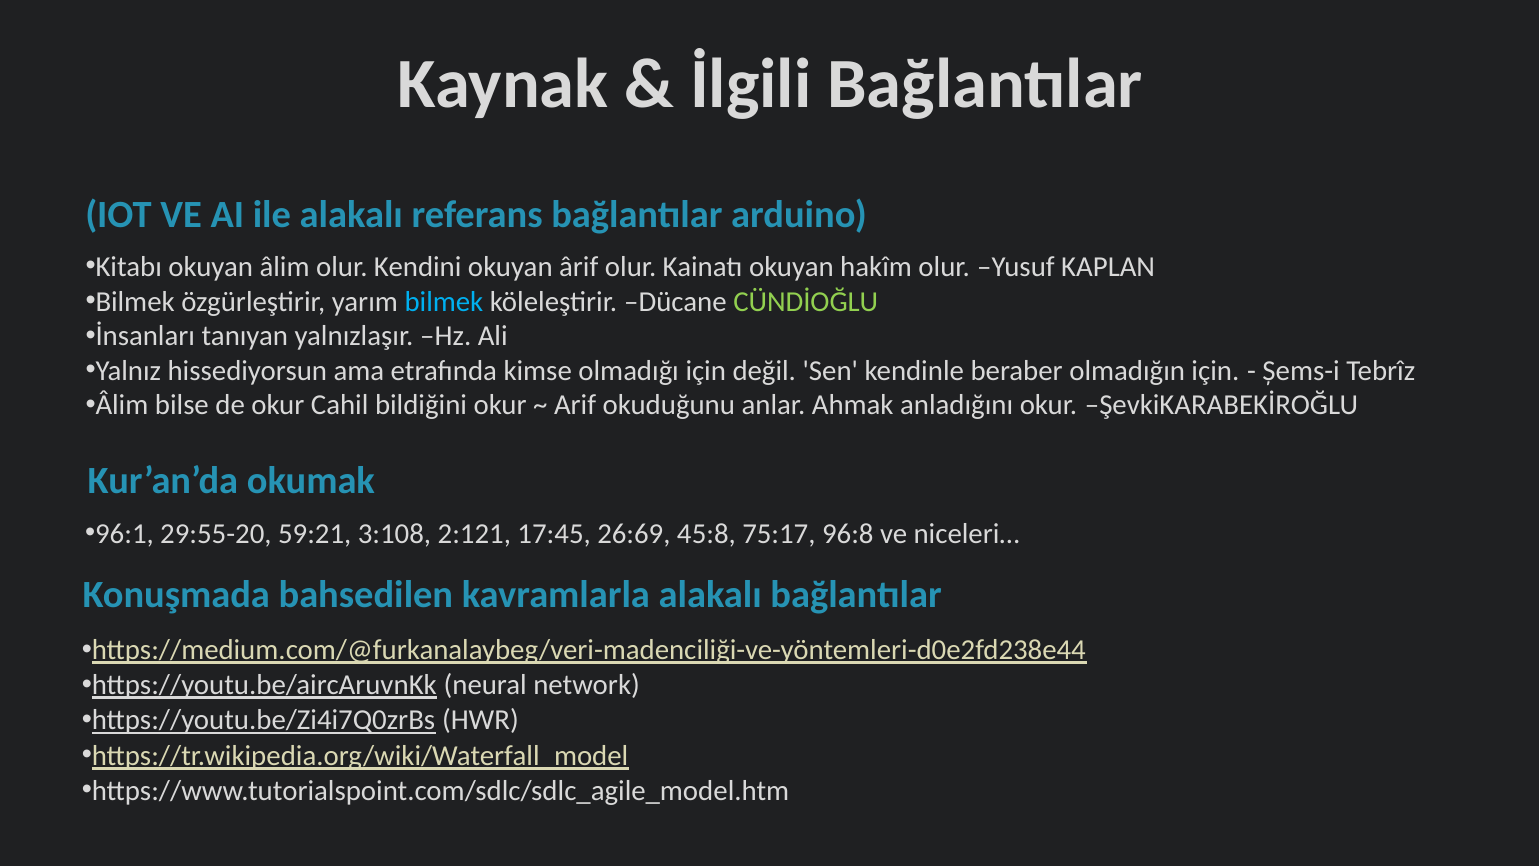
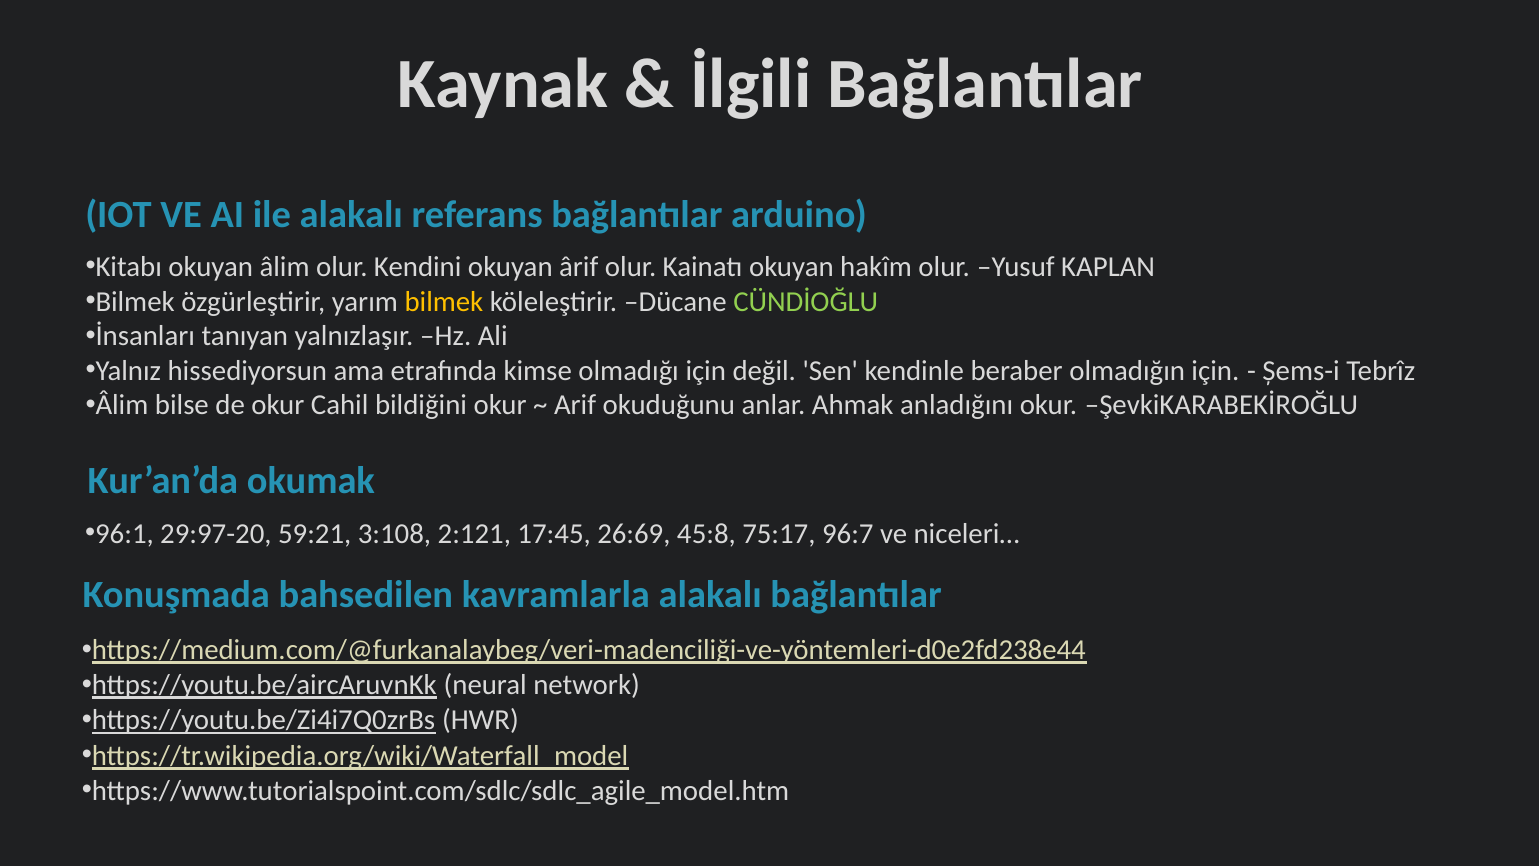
bilmek colour: light blue -> yellow (444, 301)
29:55-20: 29:55-20 -> 29:97-20 (216, 533)
96:8: 96:8 -> 96:7 (848, 533)
